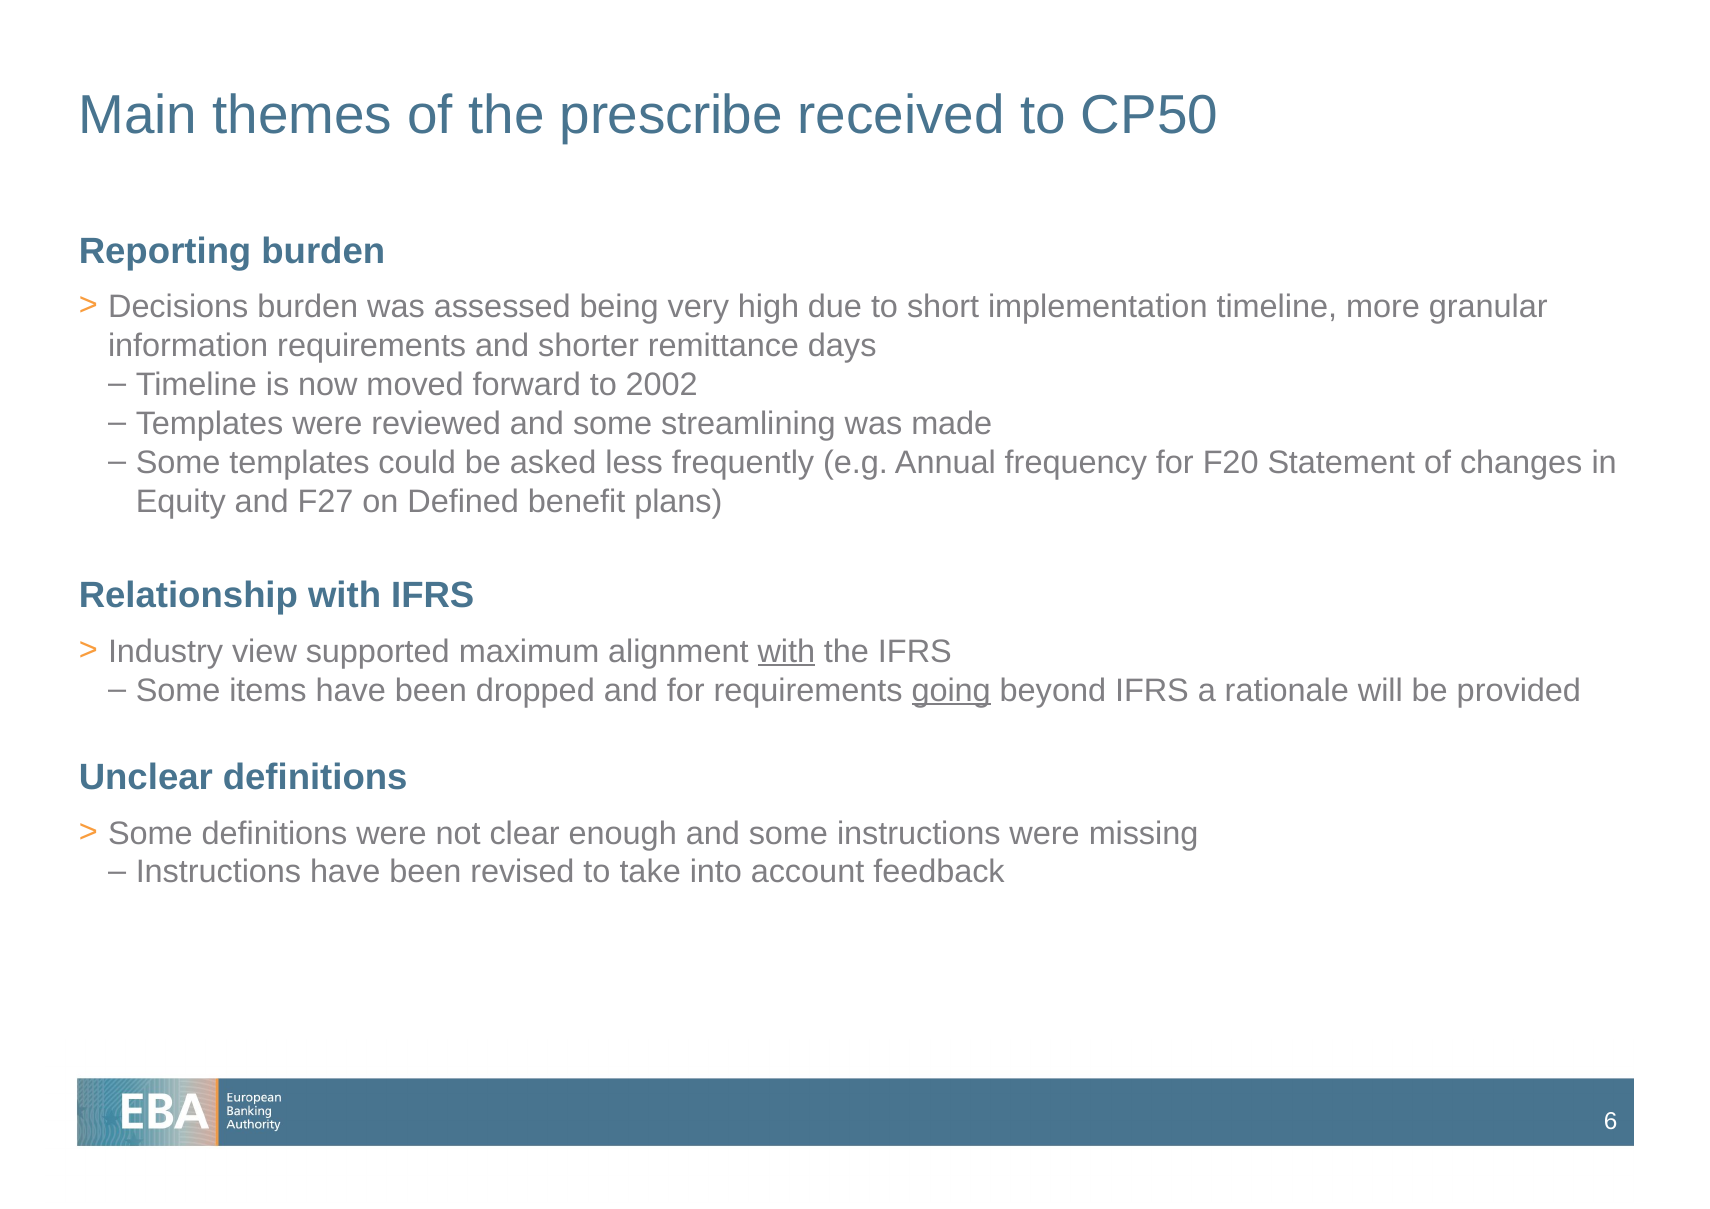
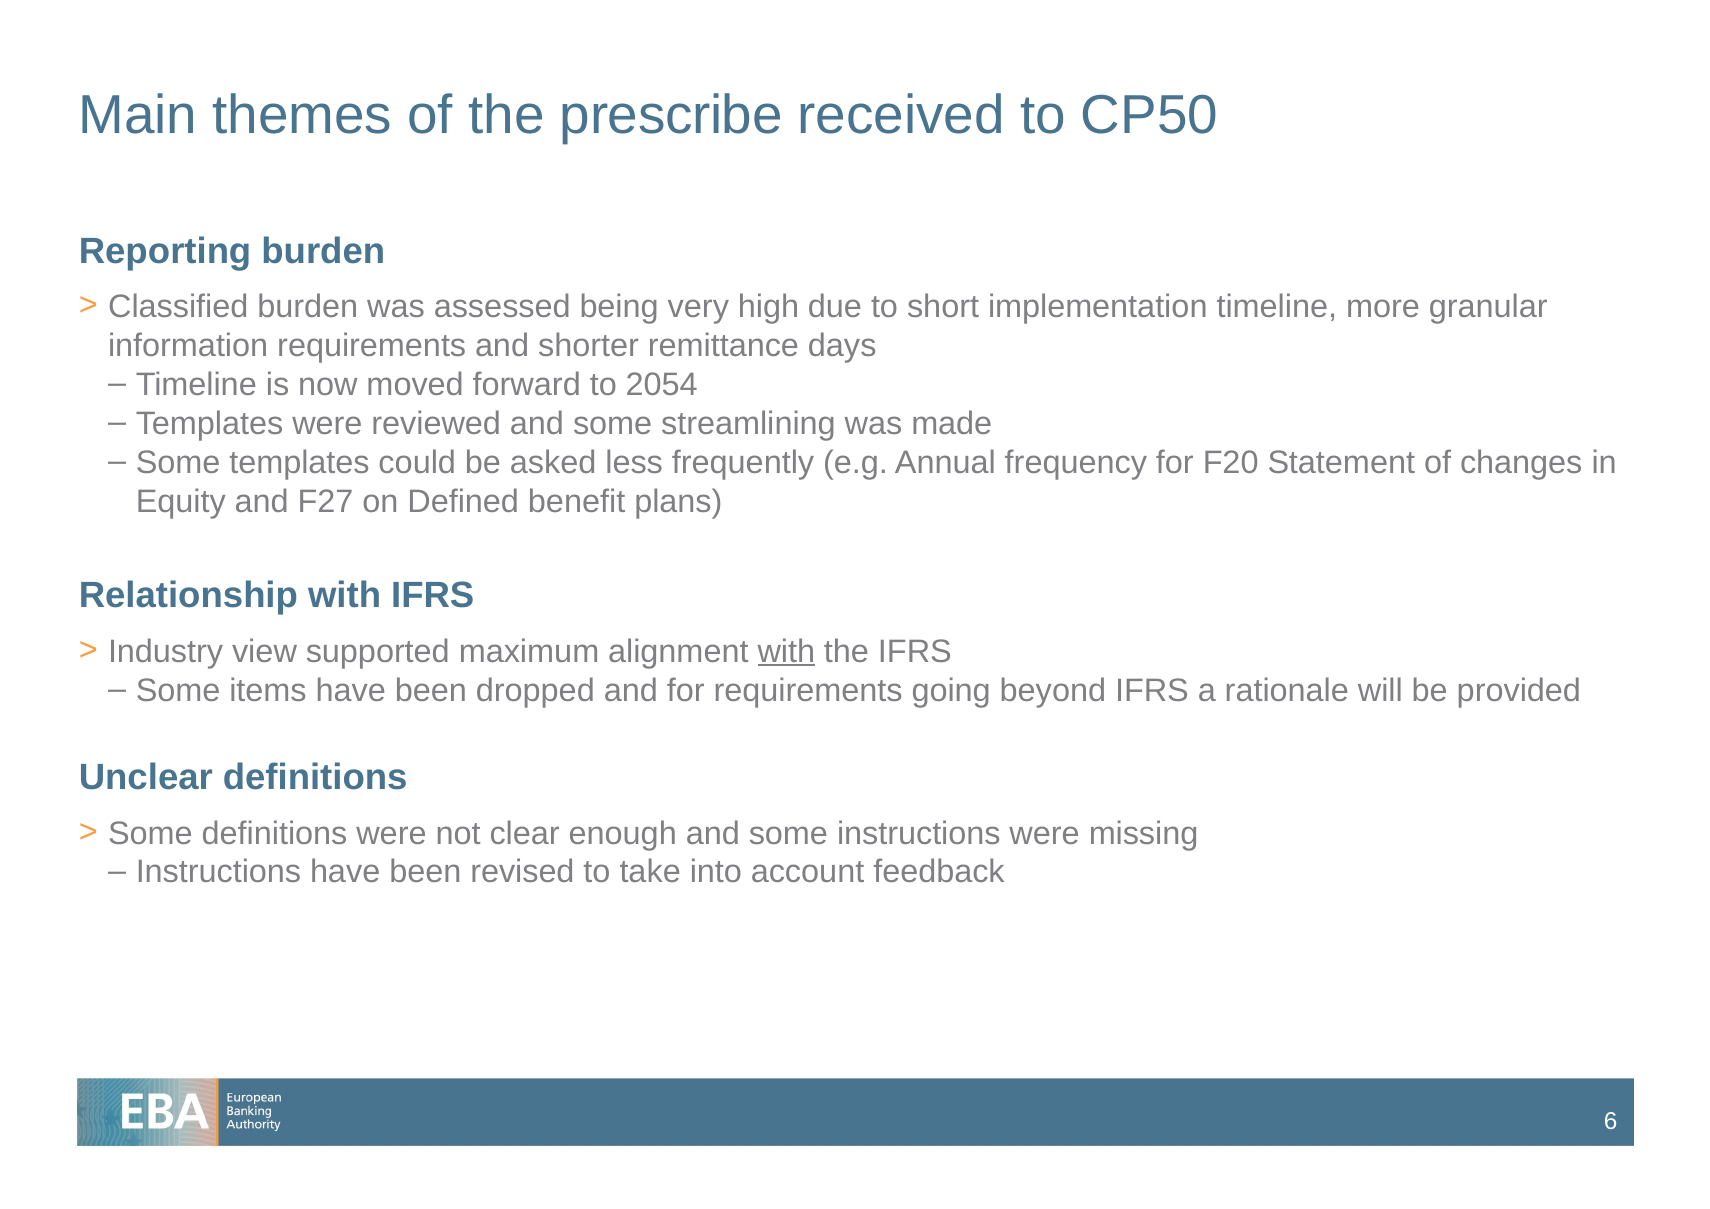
Decisions: Decisions -> Classified (178, 307)
2002: 2002 -> 2054 (662, 385)
going underline: present -> none (951, 690)
